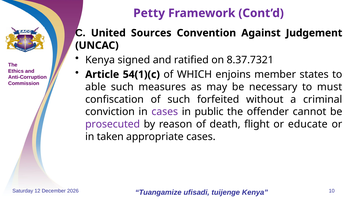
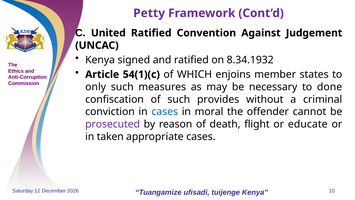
United Sources: Sources -> Ratified (151, 33)
8.37.7321: 8.37.7321 -> 8.34.1932 (250, 60)
able: able -> only (96, 87)
must: must -> done (330, 87)
forfeited: forfeited -> provides (218, 99)
cases colour: purple -> blue (165, 112)
public: public -> moral (209, 112)
